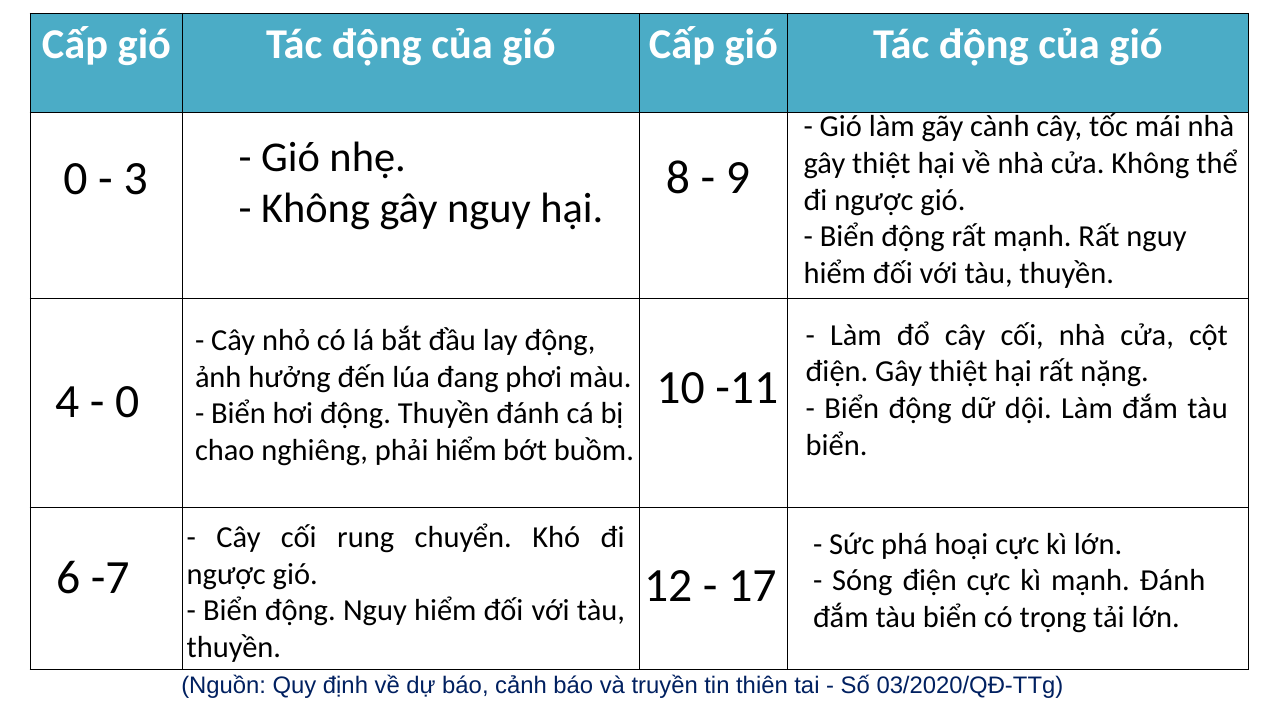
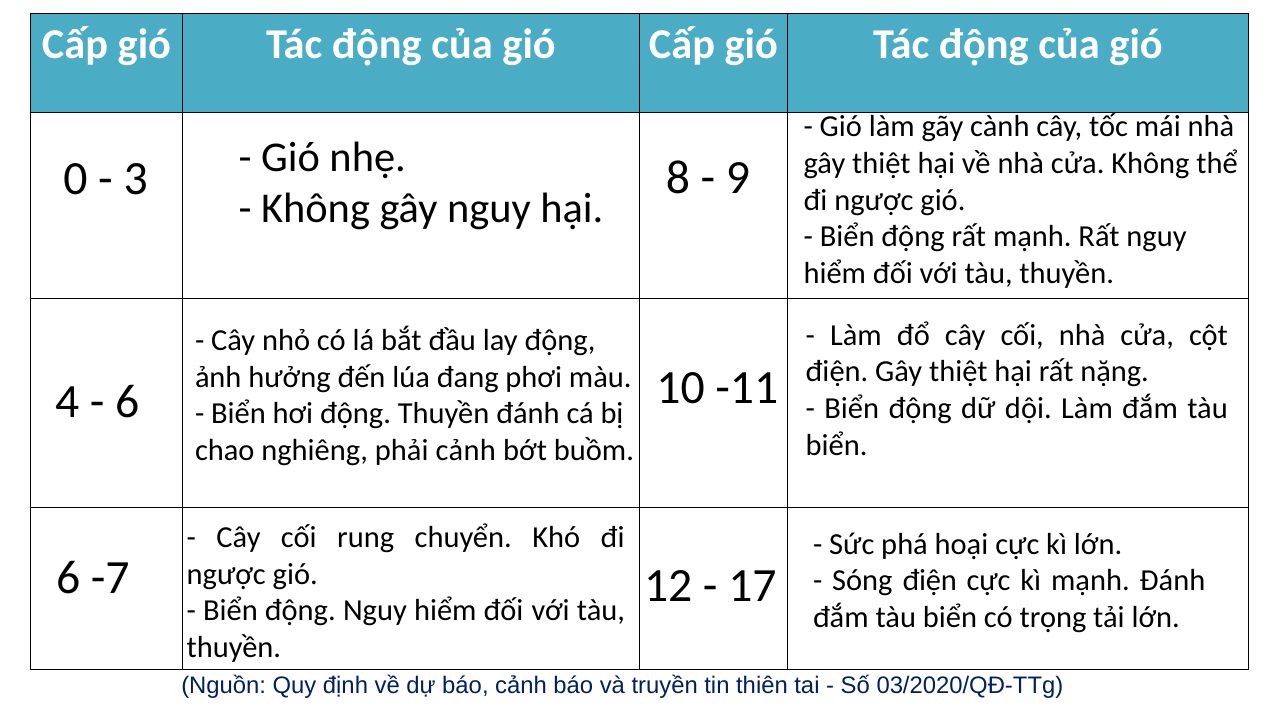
0: 0 -> 6 (127, 402)
phải hiểm: hiểm -> cảnh (466, 450)
